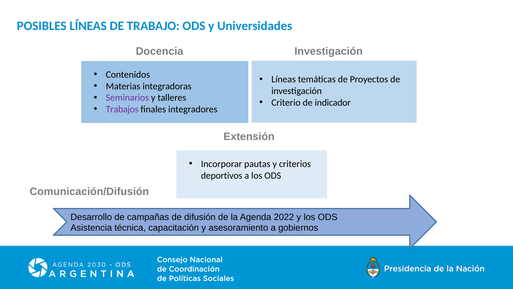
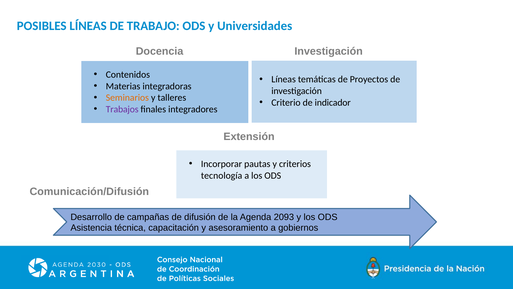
Seminarios colour: purple -> orange (127, 98)
deportivos: deportivos -> tecnología (222, 175)
2022: 2022 -> 2093 (284, 217)
